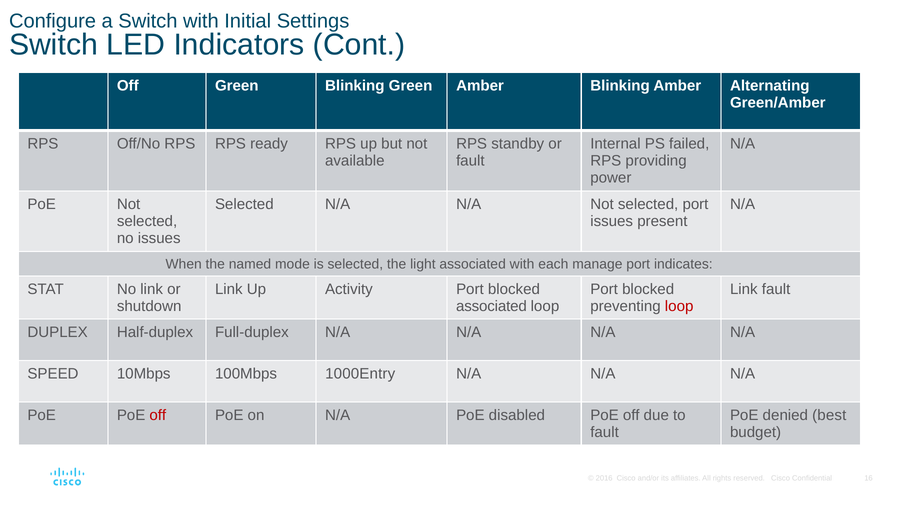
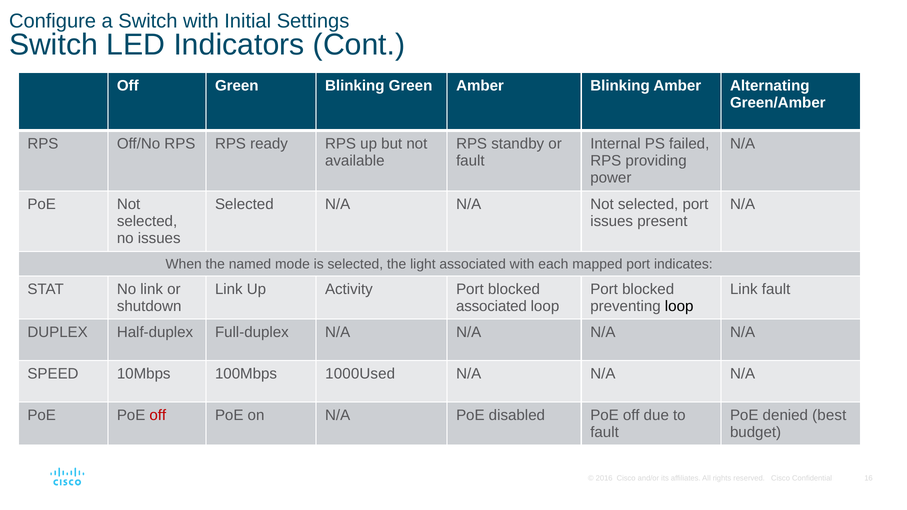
manage: manage -> mapped (597, 264)
loop colour: red -> black (679, 307)
1000Entry: 1000Entry -> 1000Used (360, 374)
